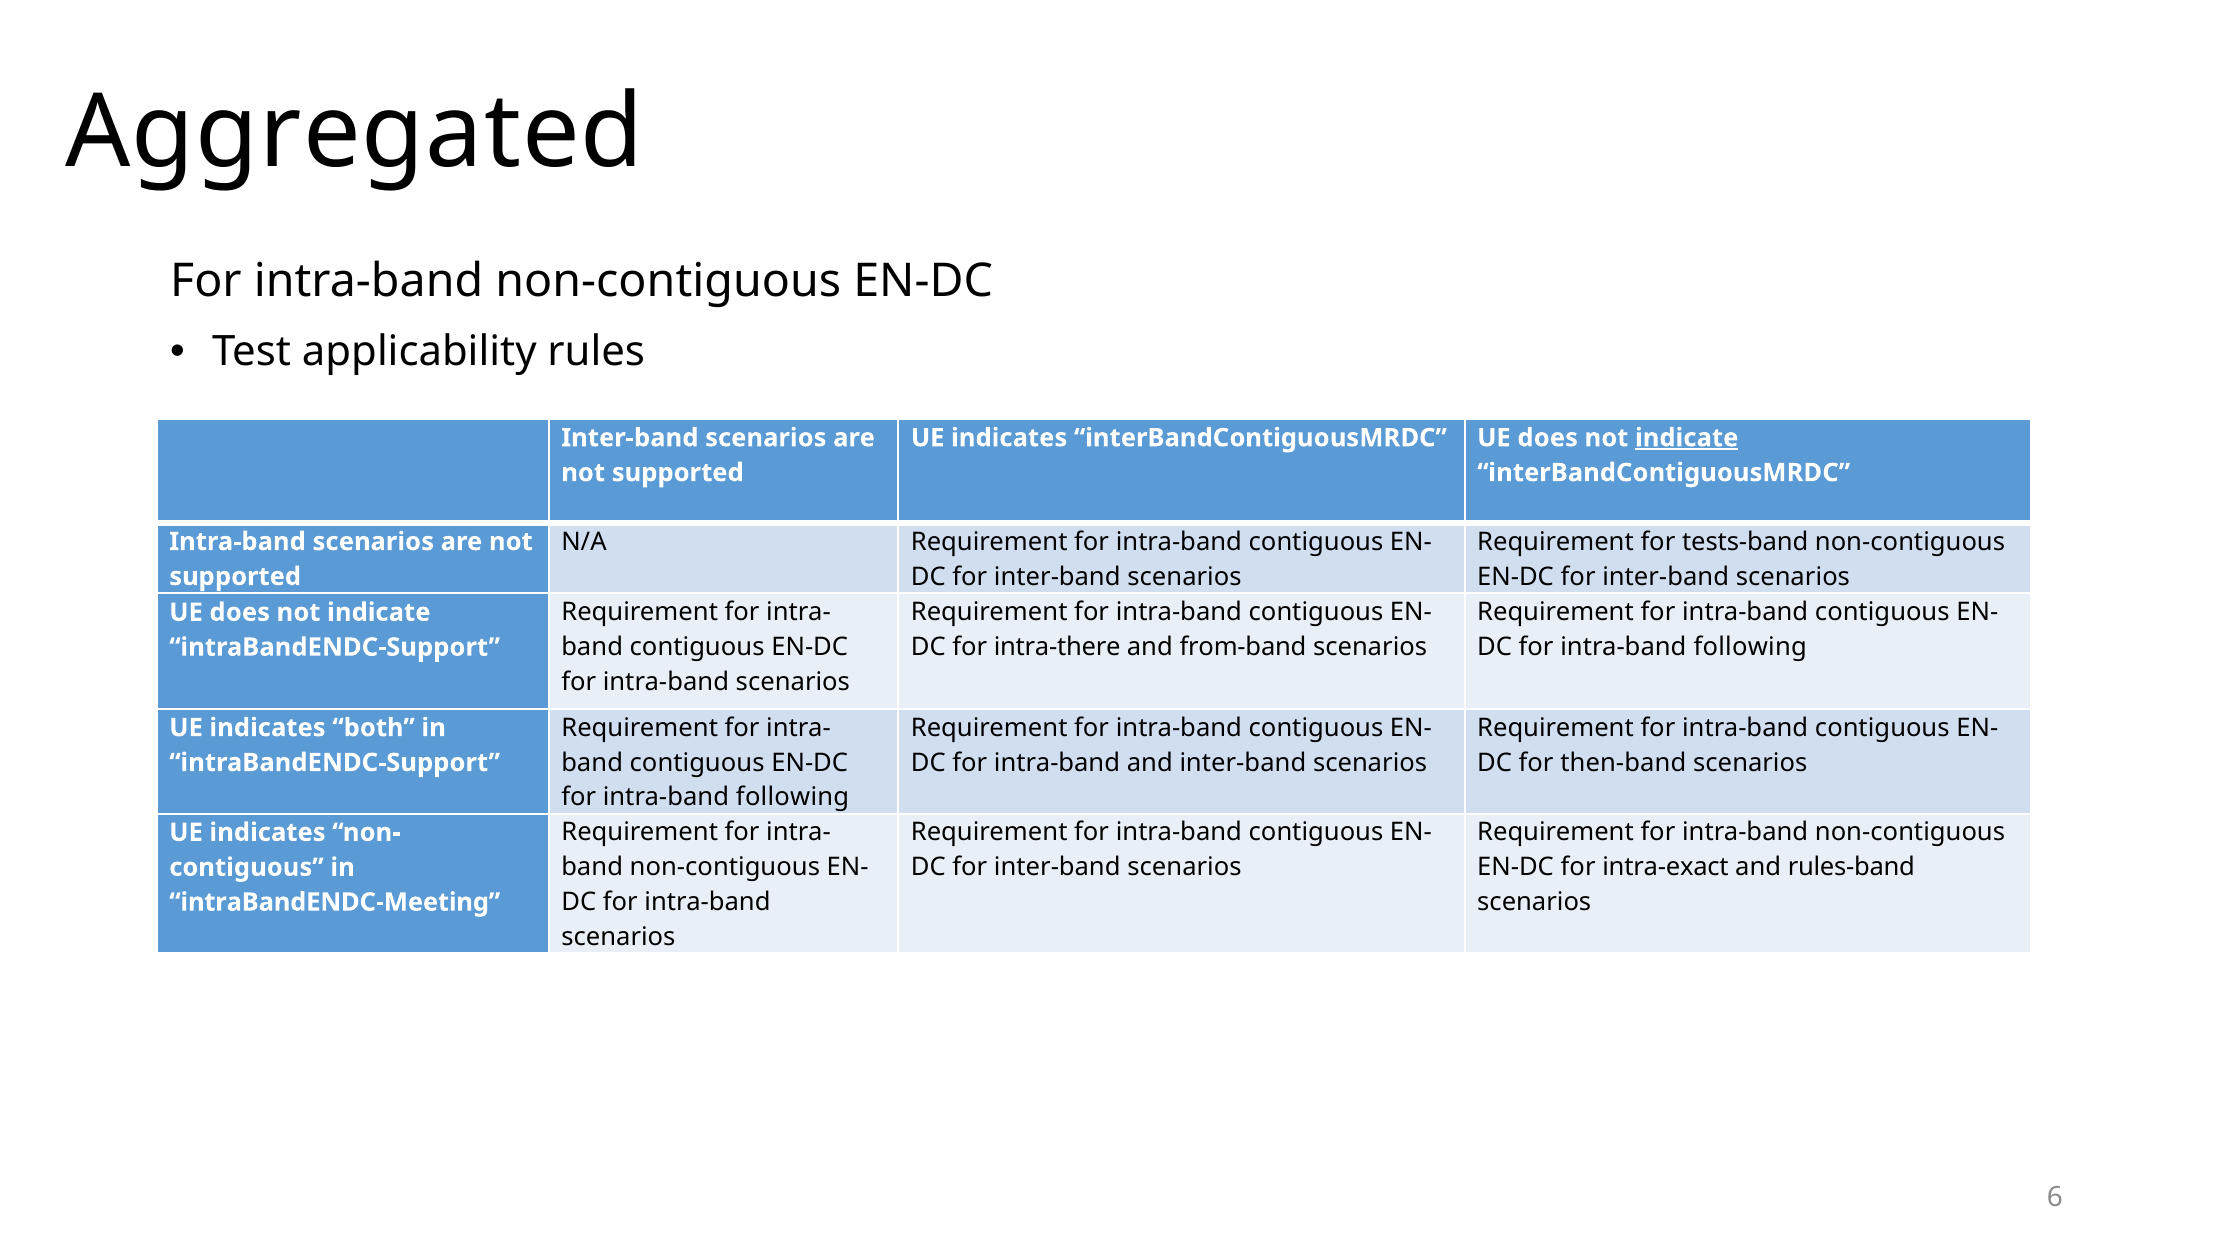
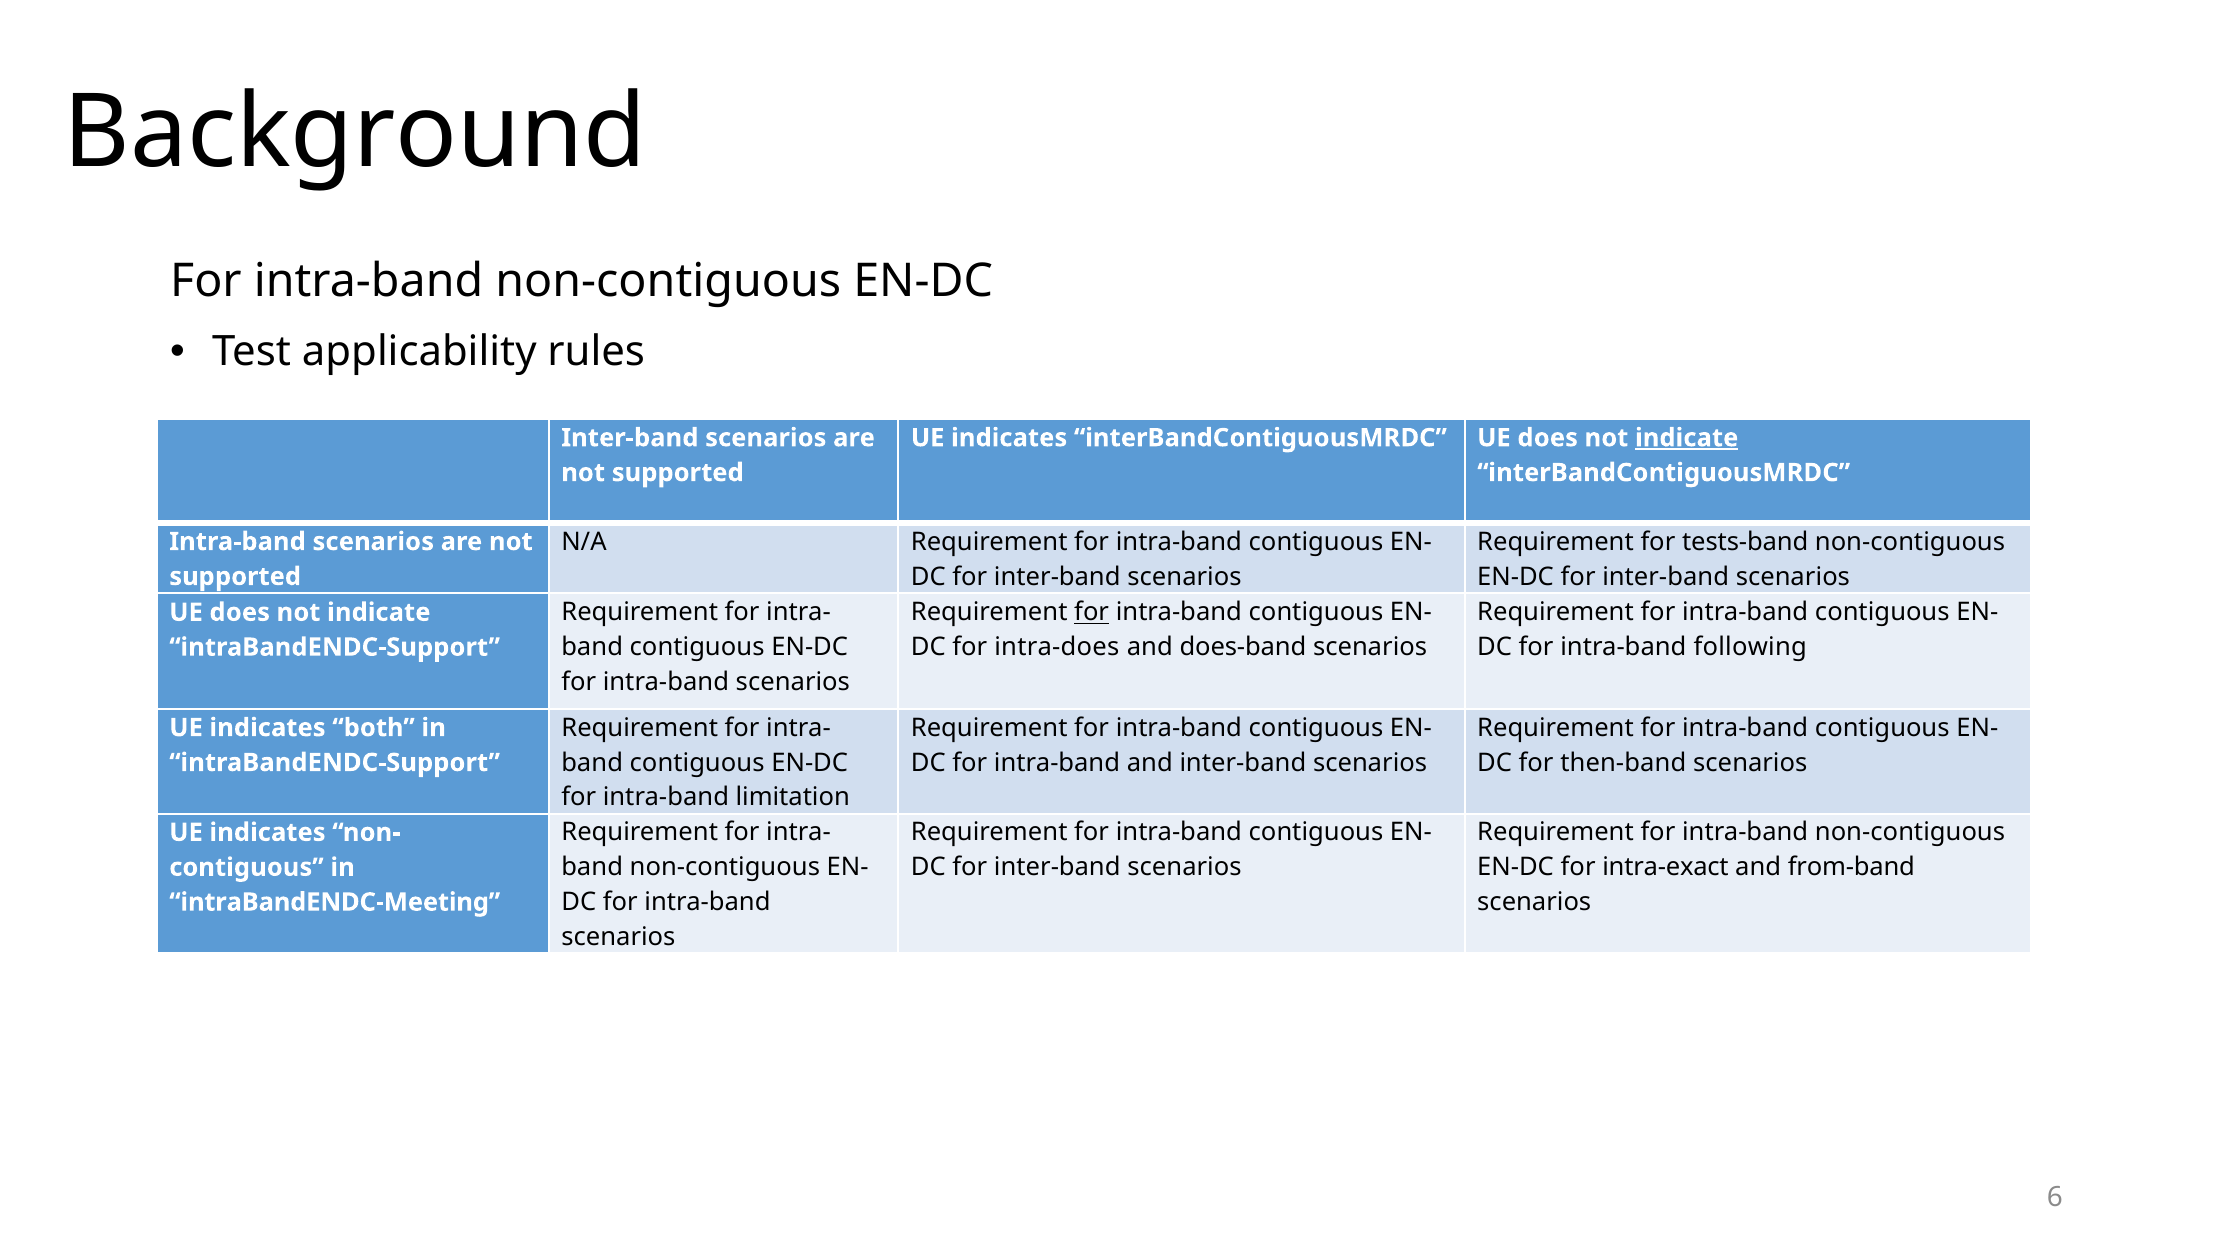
Aggregated: Aggregated -> Background (355, 133)
for underline: none -> present (1092, 612)
intra-there: intra-there -> intra-does (1057, 647)
from-band: from-band -> does-band (1243, 647)
following: following -> limitation (793, 798)
rules-band: rules-band -> from-band (1851, 867)
